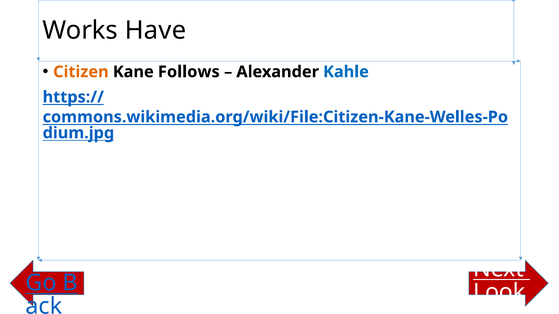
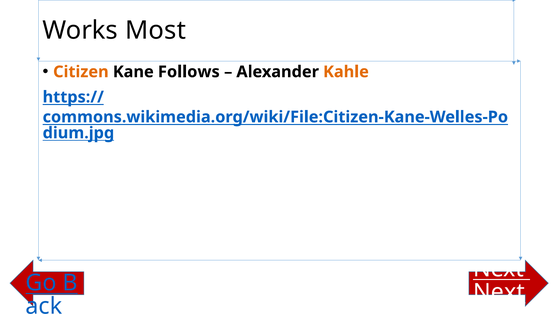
Have: Have -> Most (156, 31)
Kahle colour: blue -> orange (346, 72)
Look: Look -> Next (499, 293)
